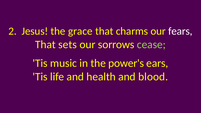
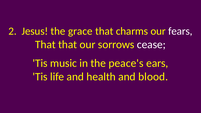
That sets: sets -> that (68, 45)
cease colour: light green -> white (151, 45)
power's: power's -> peace's (126, 63)
